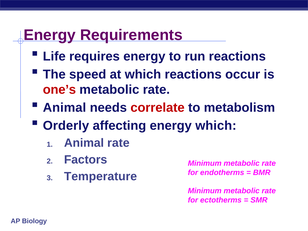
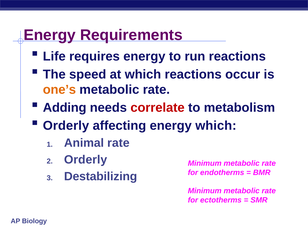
one’s colour: red -> orange (59, 90)
Animal: Animal -> Adding (65, 108)
Factors: Factors -> Orderly (86, 160)
Temperature: Temperature -> Destabilizing (101, 176)
